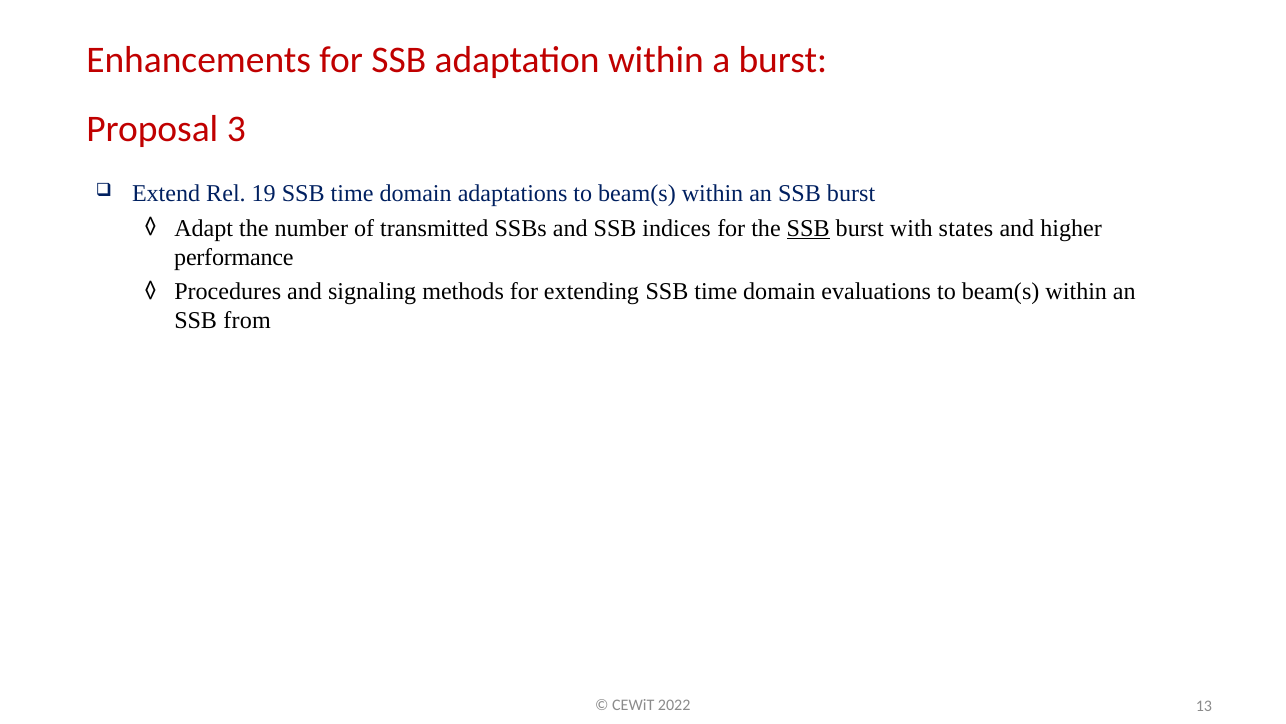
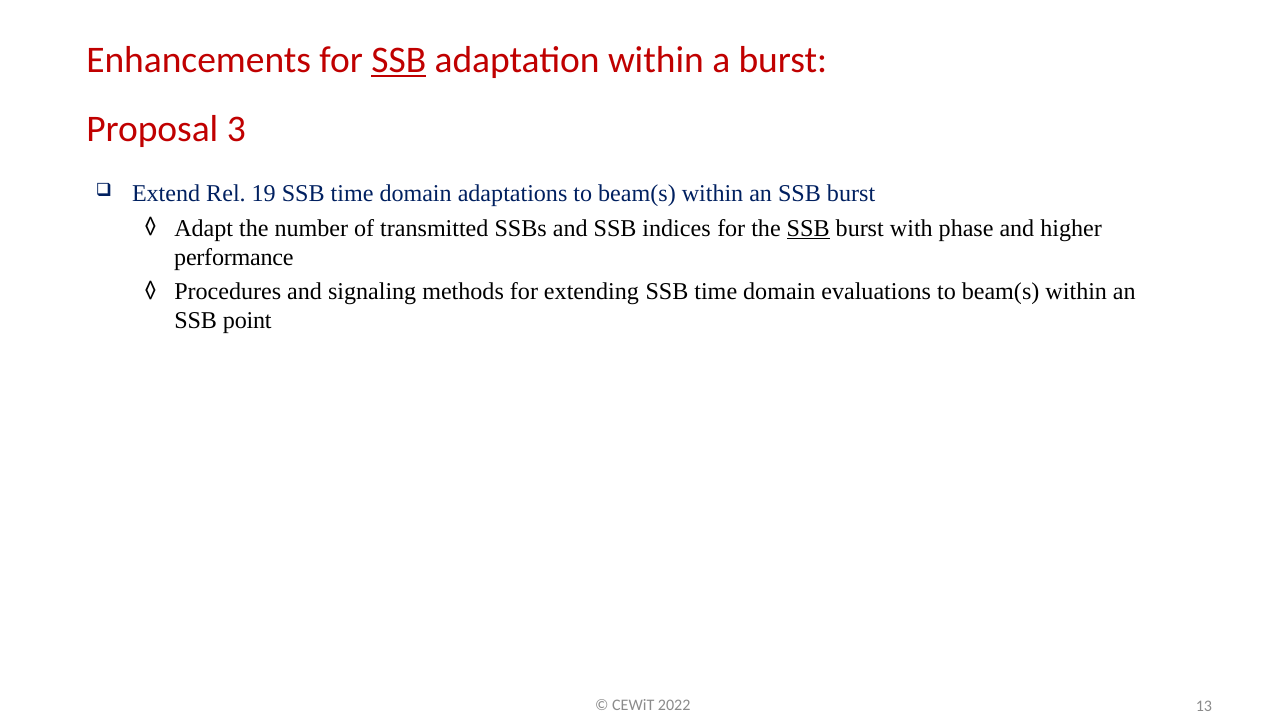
SSB underline: none -> present (399, 60)
states: states -> phase (966, 228)
from: from -> point (247, 320)
